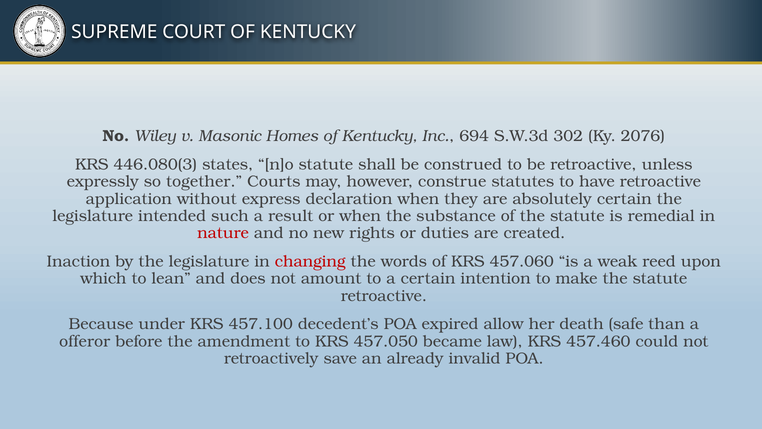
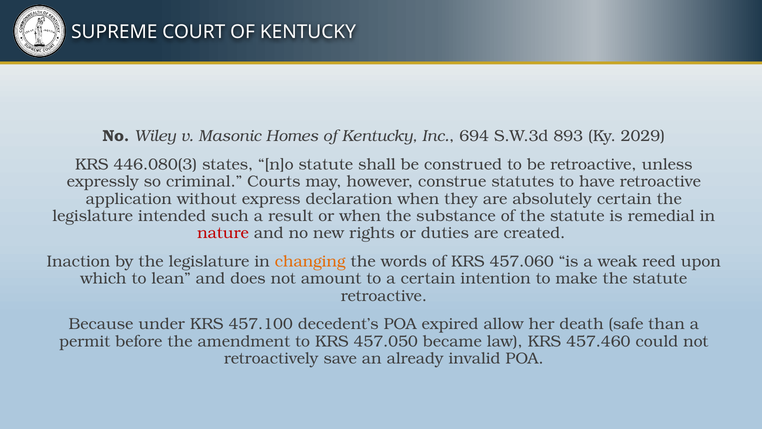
302: 302 -> 893 (568, 136)
2076: 2076 -> 2029 (643, 136)
together: together -> criminal (204, 181)
changing colour: red -> orange (310, 261)
offeror: offeror -> permit (85, 341)
